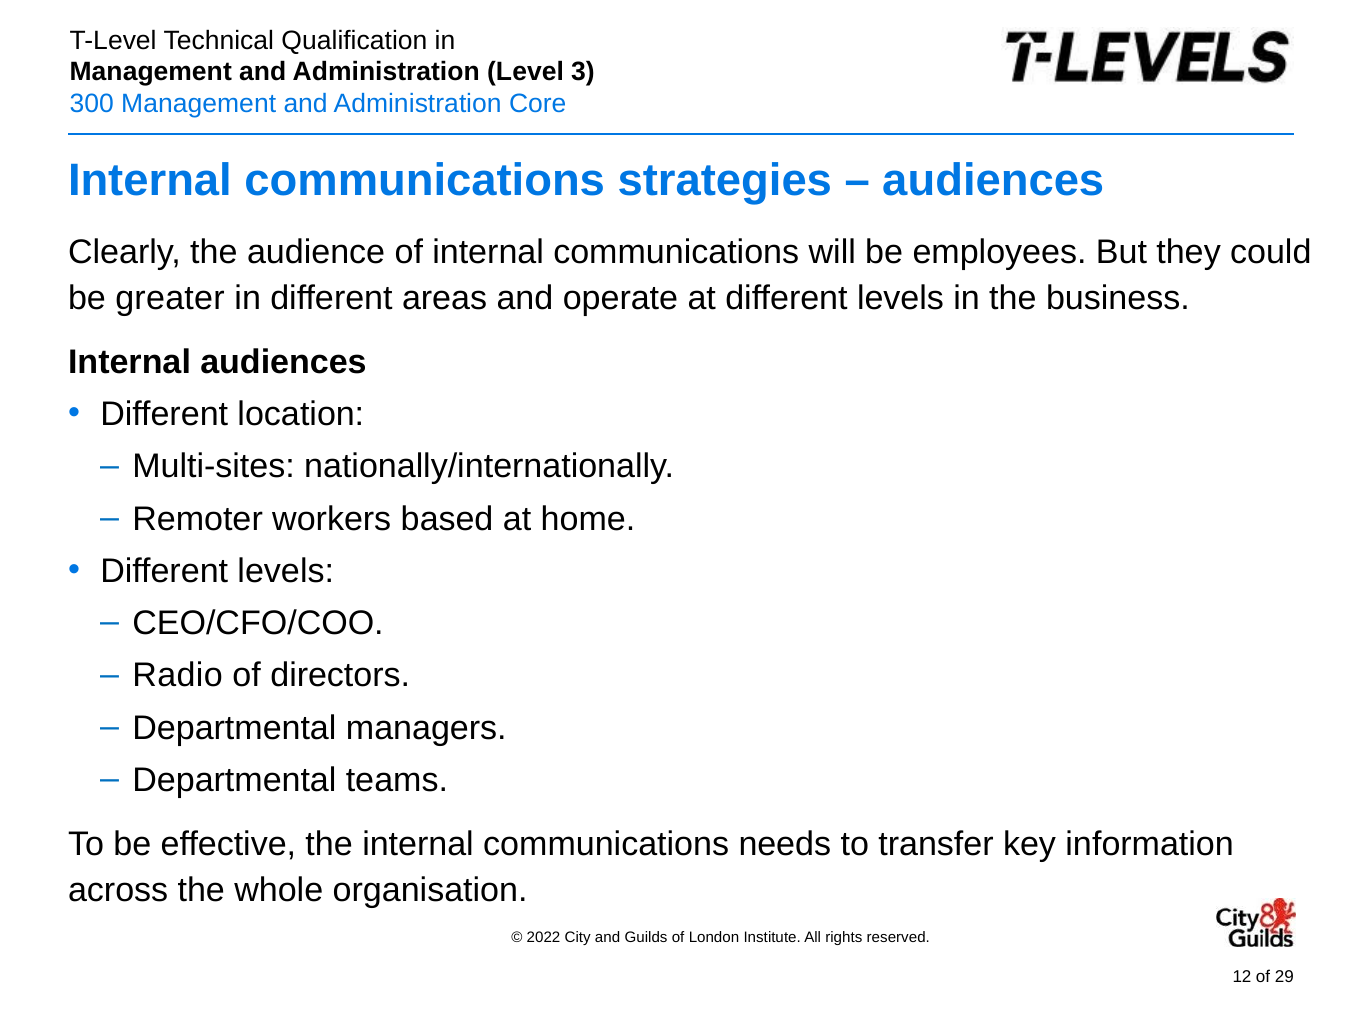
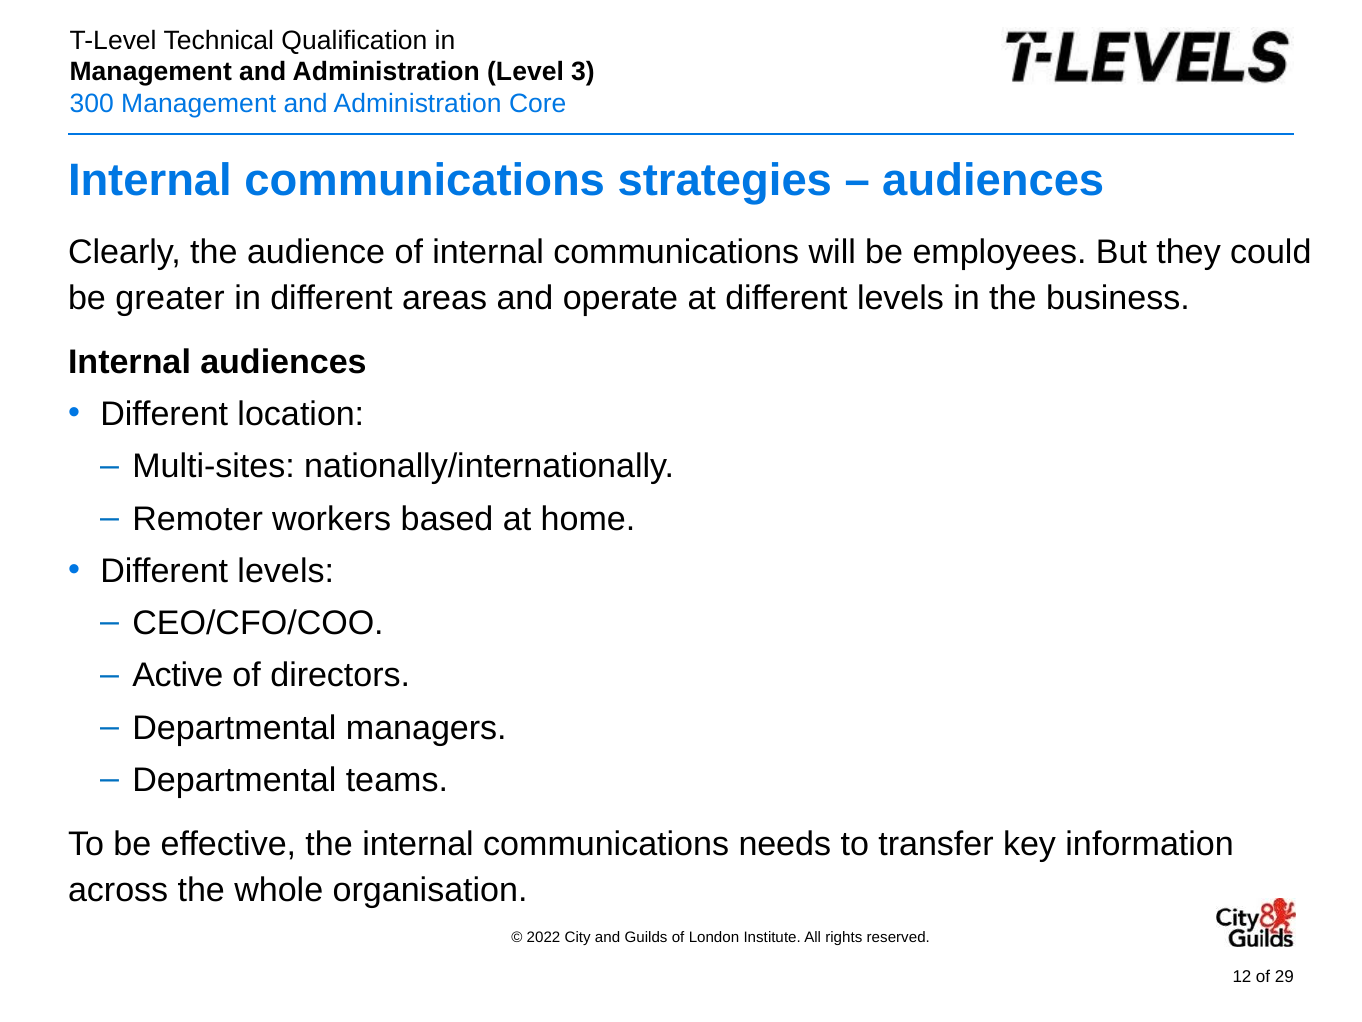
Radio: Radio -> Active (178, 675)
